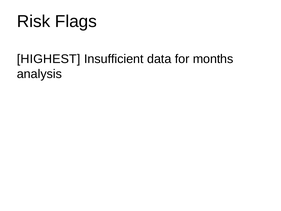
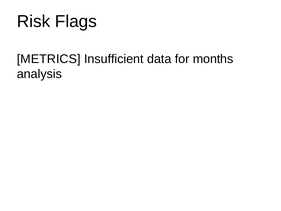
HIGHEST: HIGHEST -> METRICS (49, 59)
